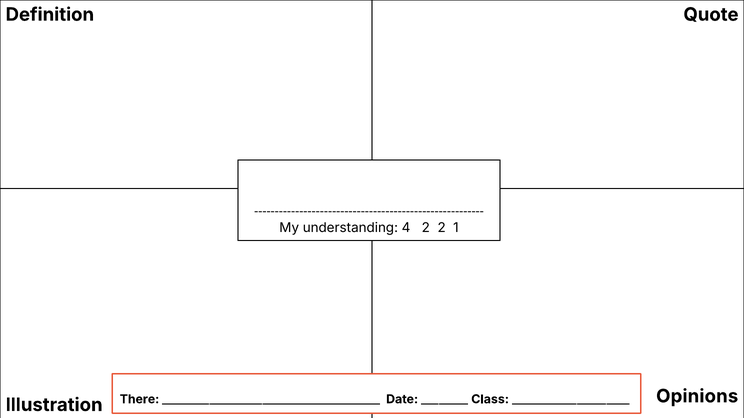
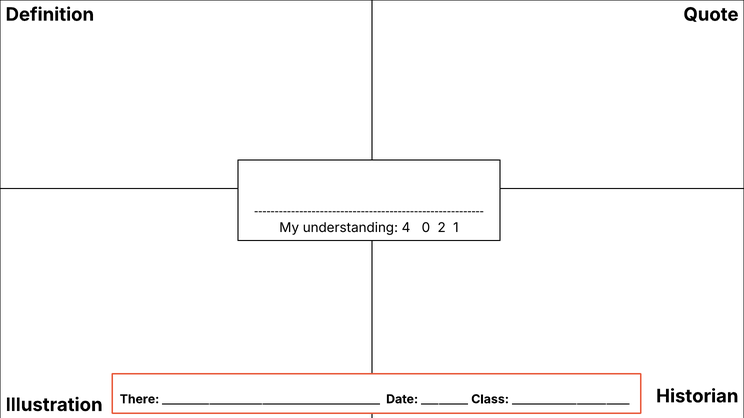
4 2: 2 -> 0 (426, 228)
Opinions: Opinions -> Historian (697, 397)
